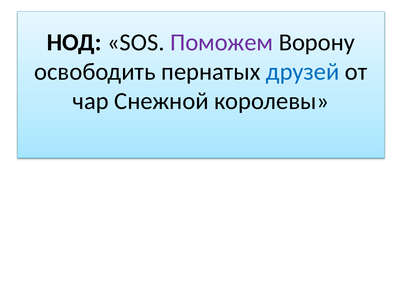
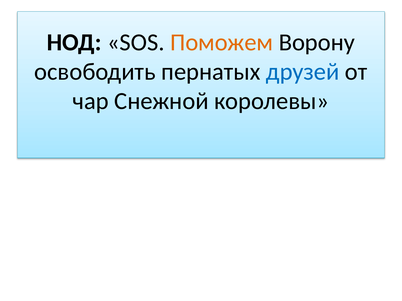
Поможем colour: purple -> orange (222, 42)
